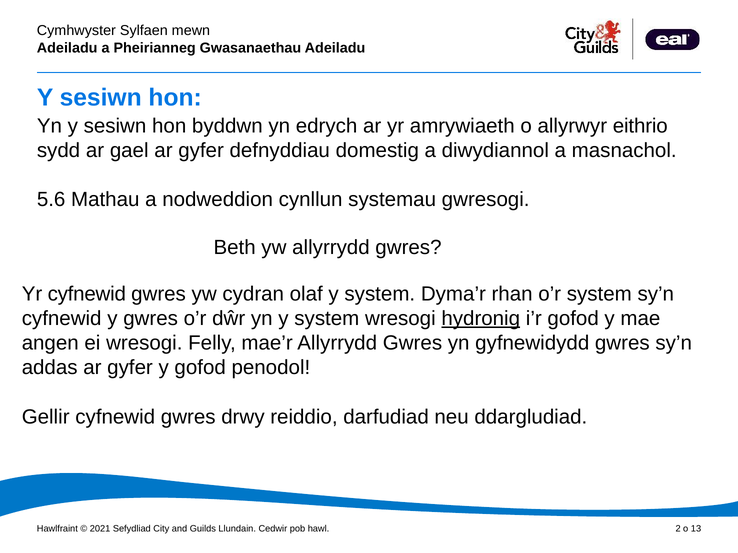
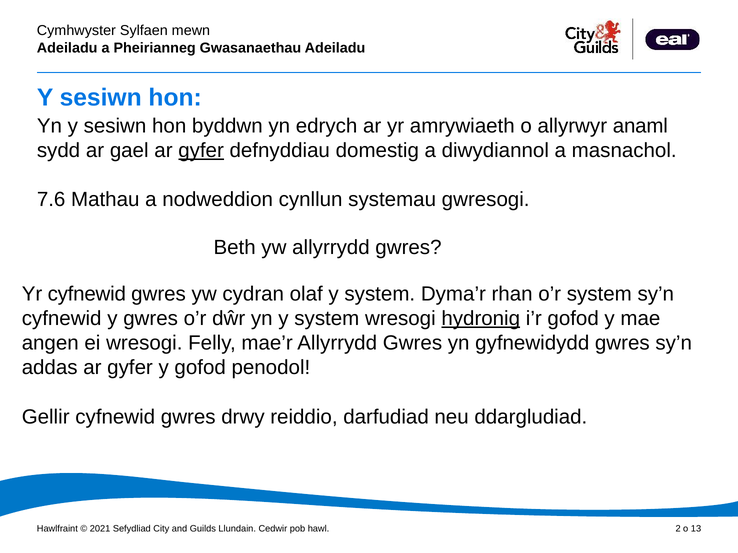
eithrio: eithrio -> anaml (640, 126)
gyfer underline: none -> present (201, 151)
5.6: 5.6 -> 7.6 (51, 200)
